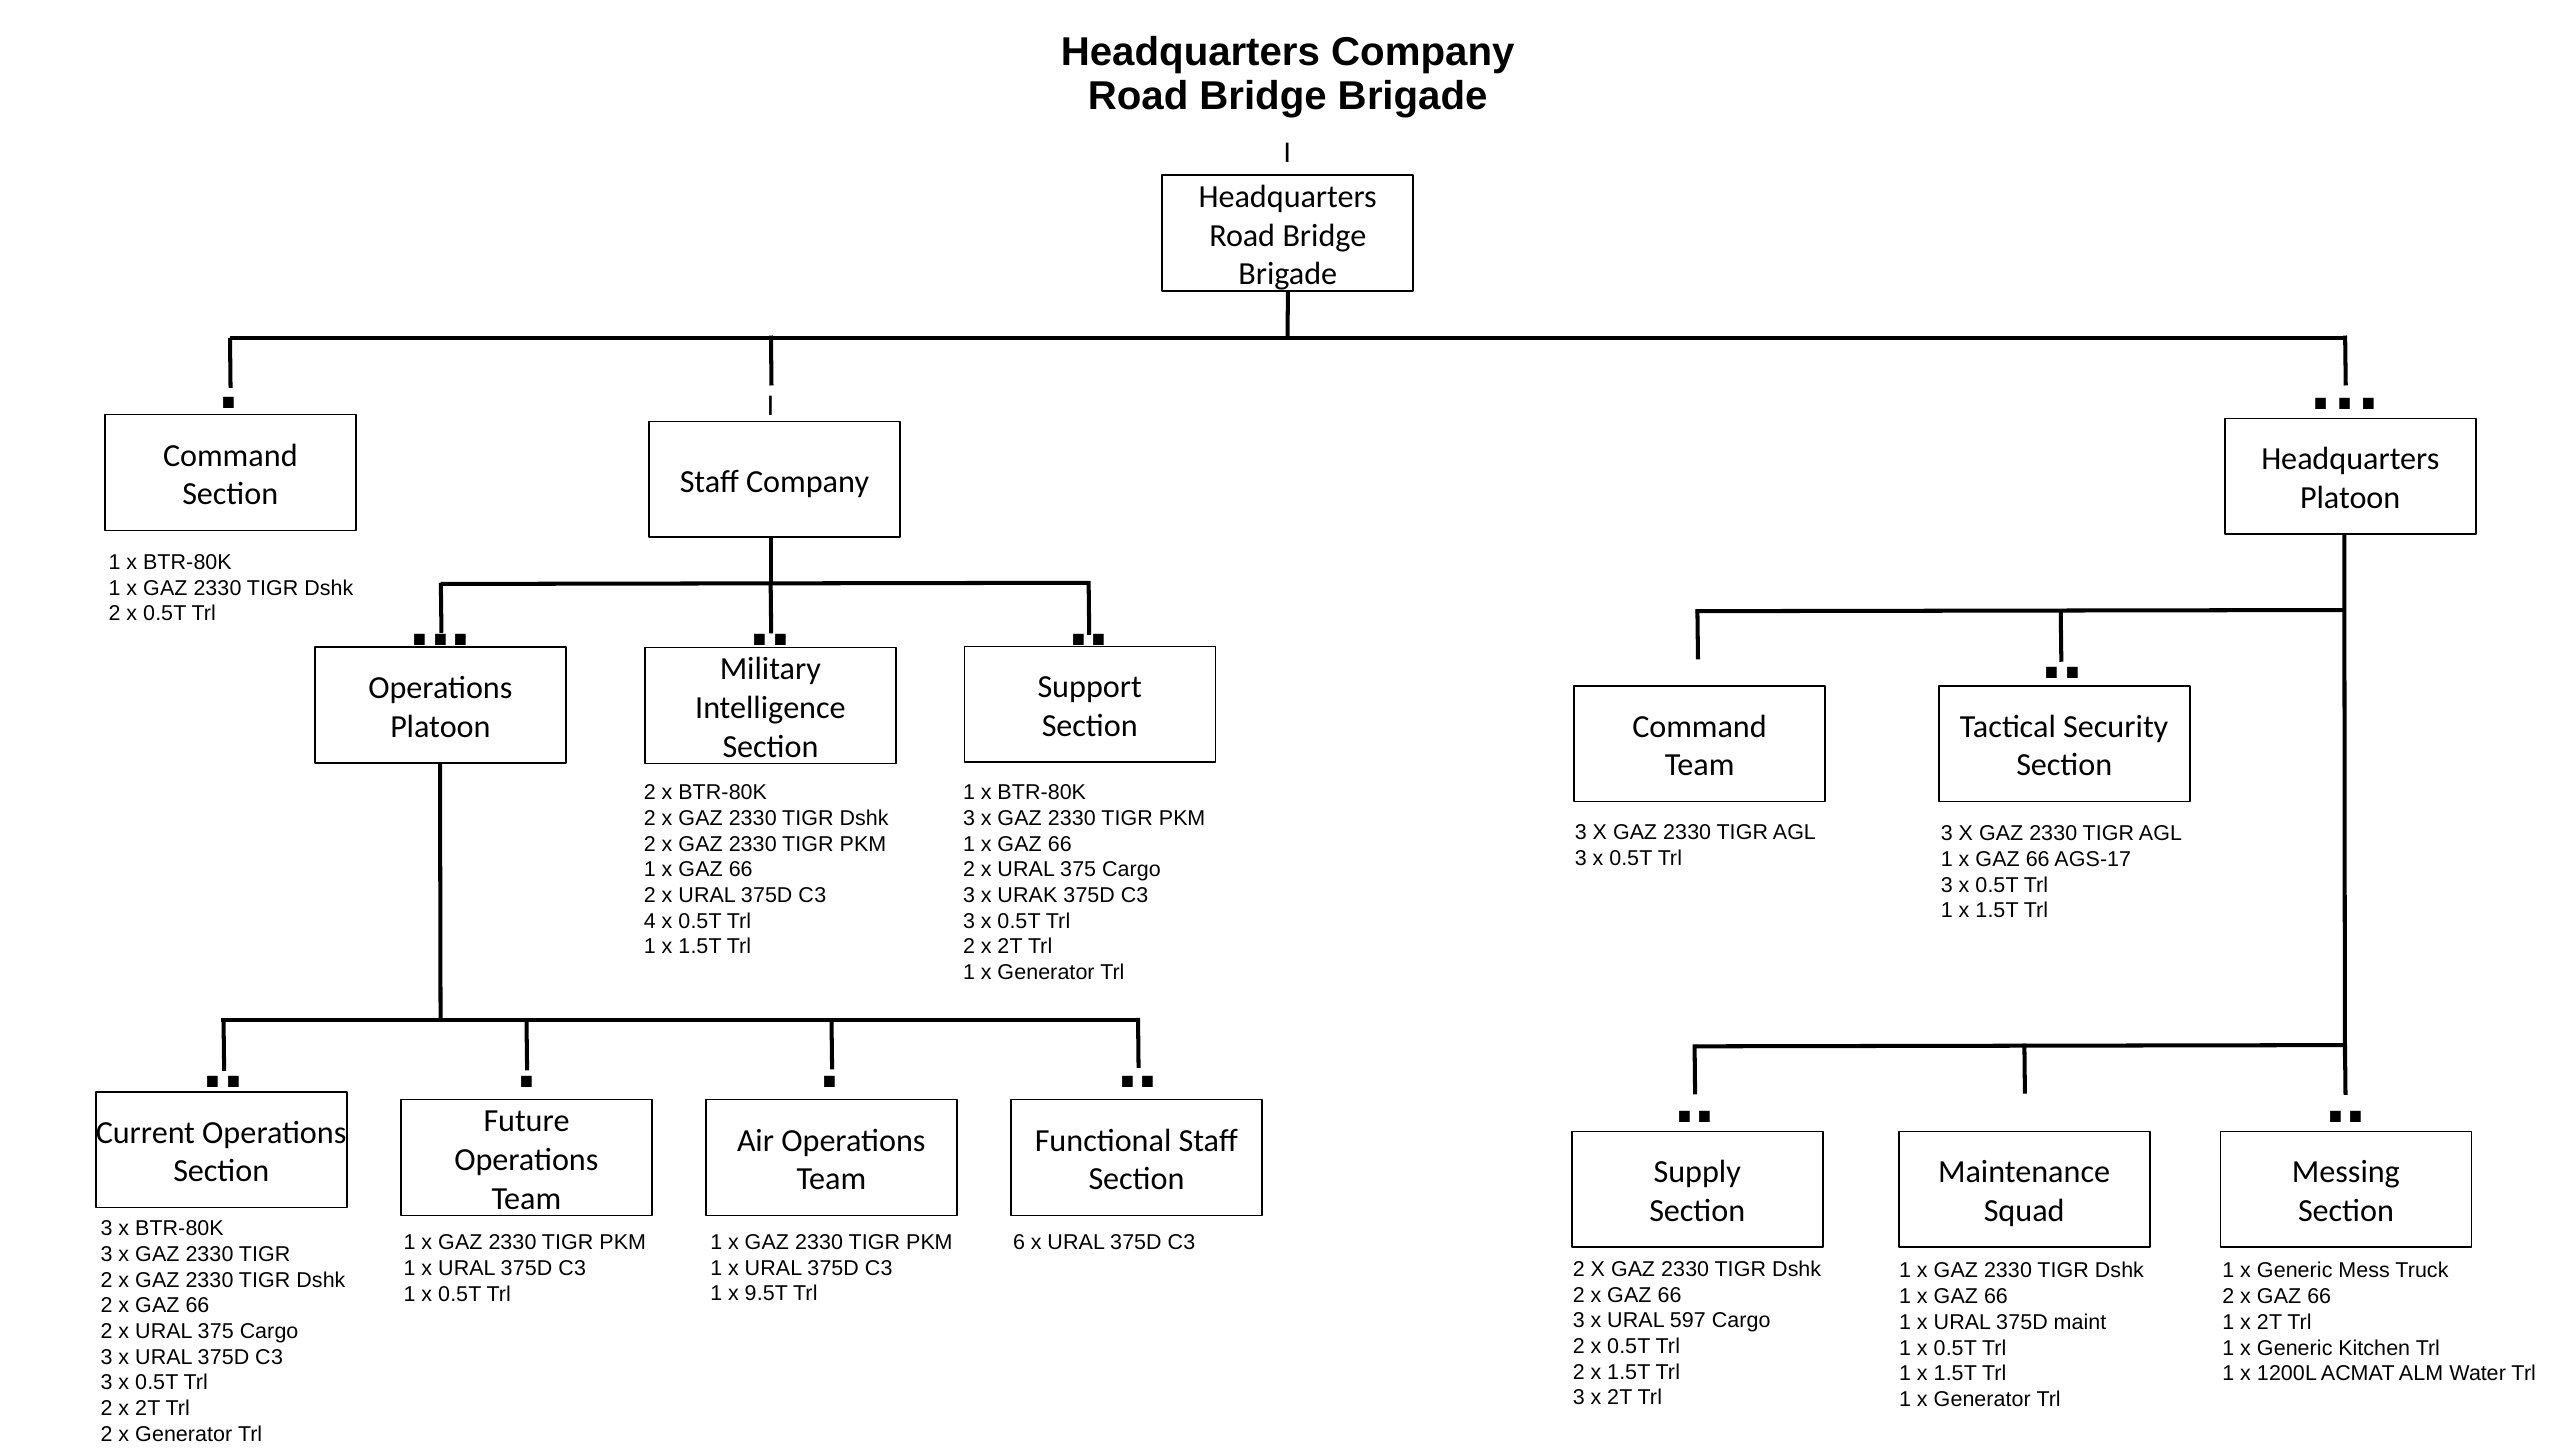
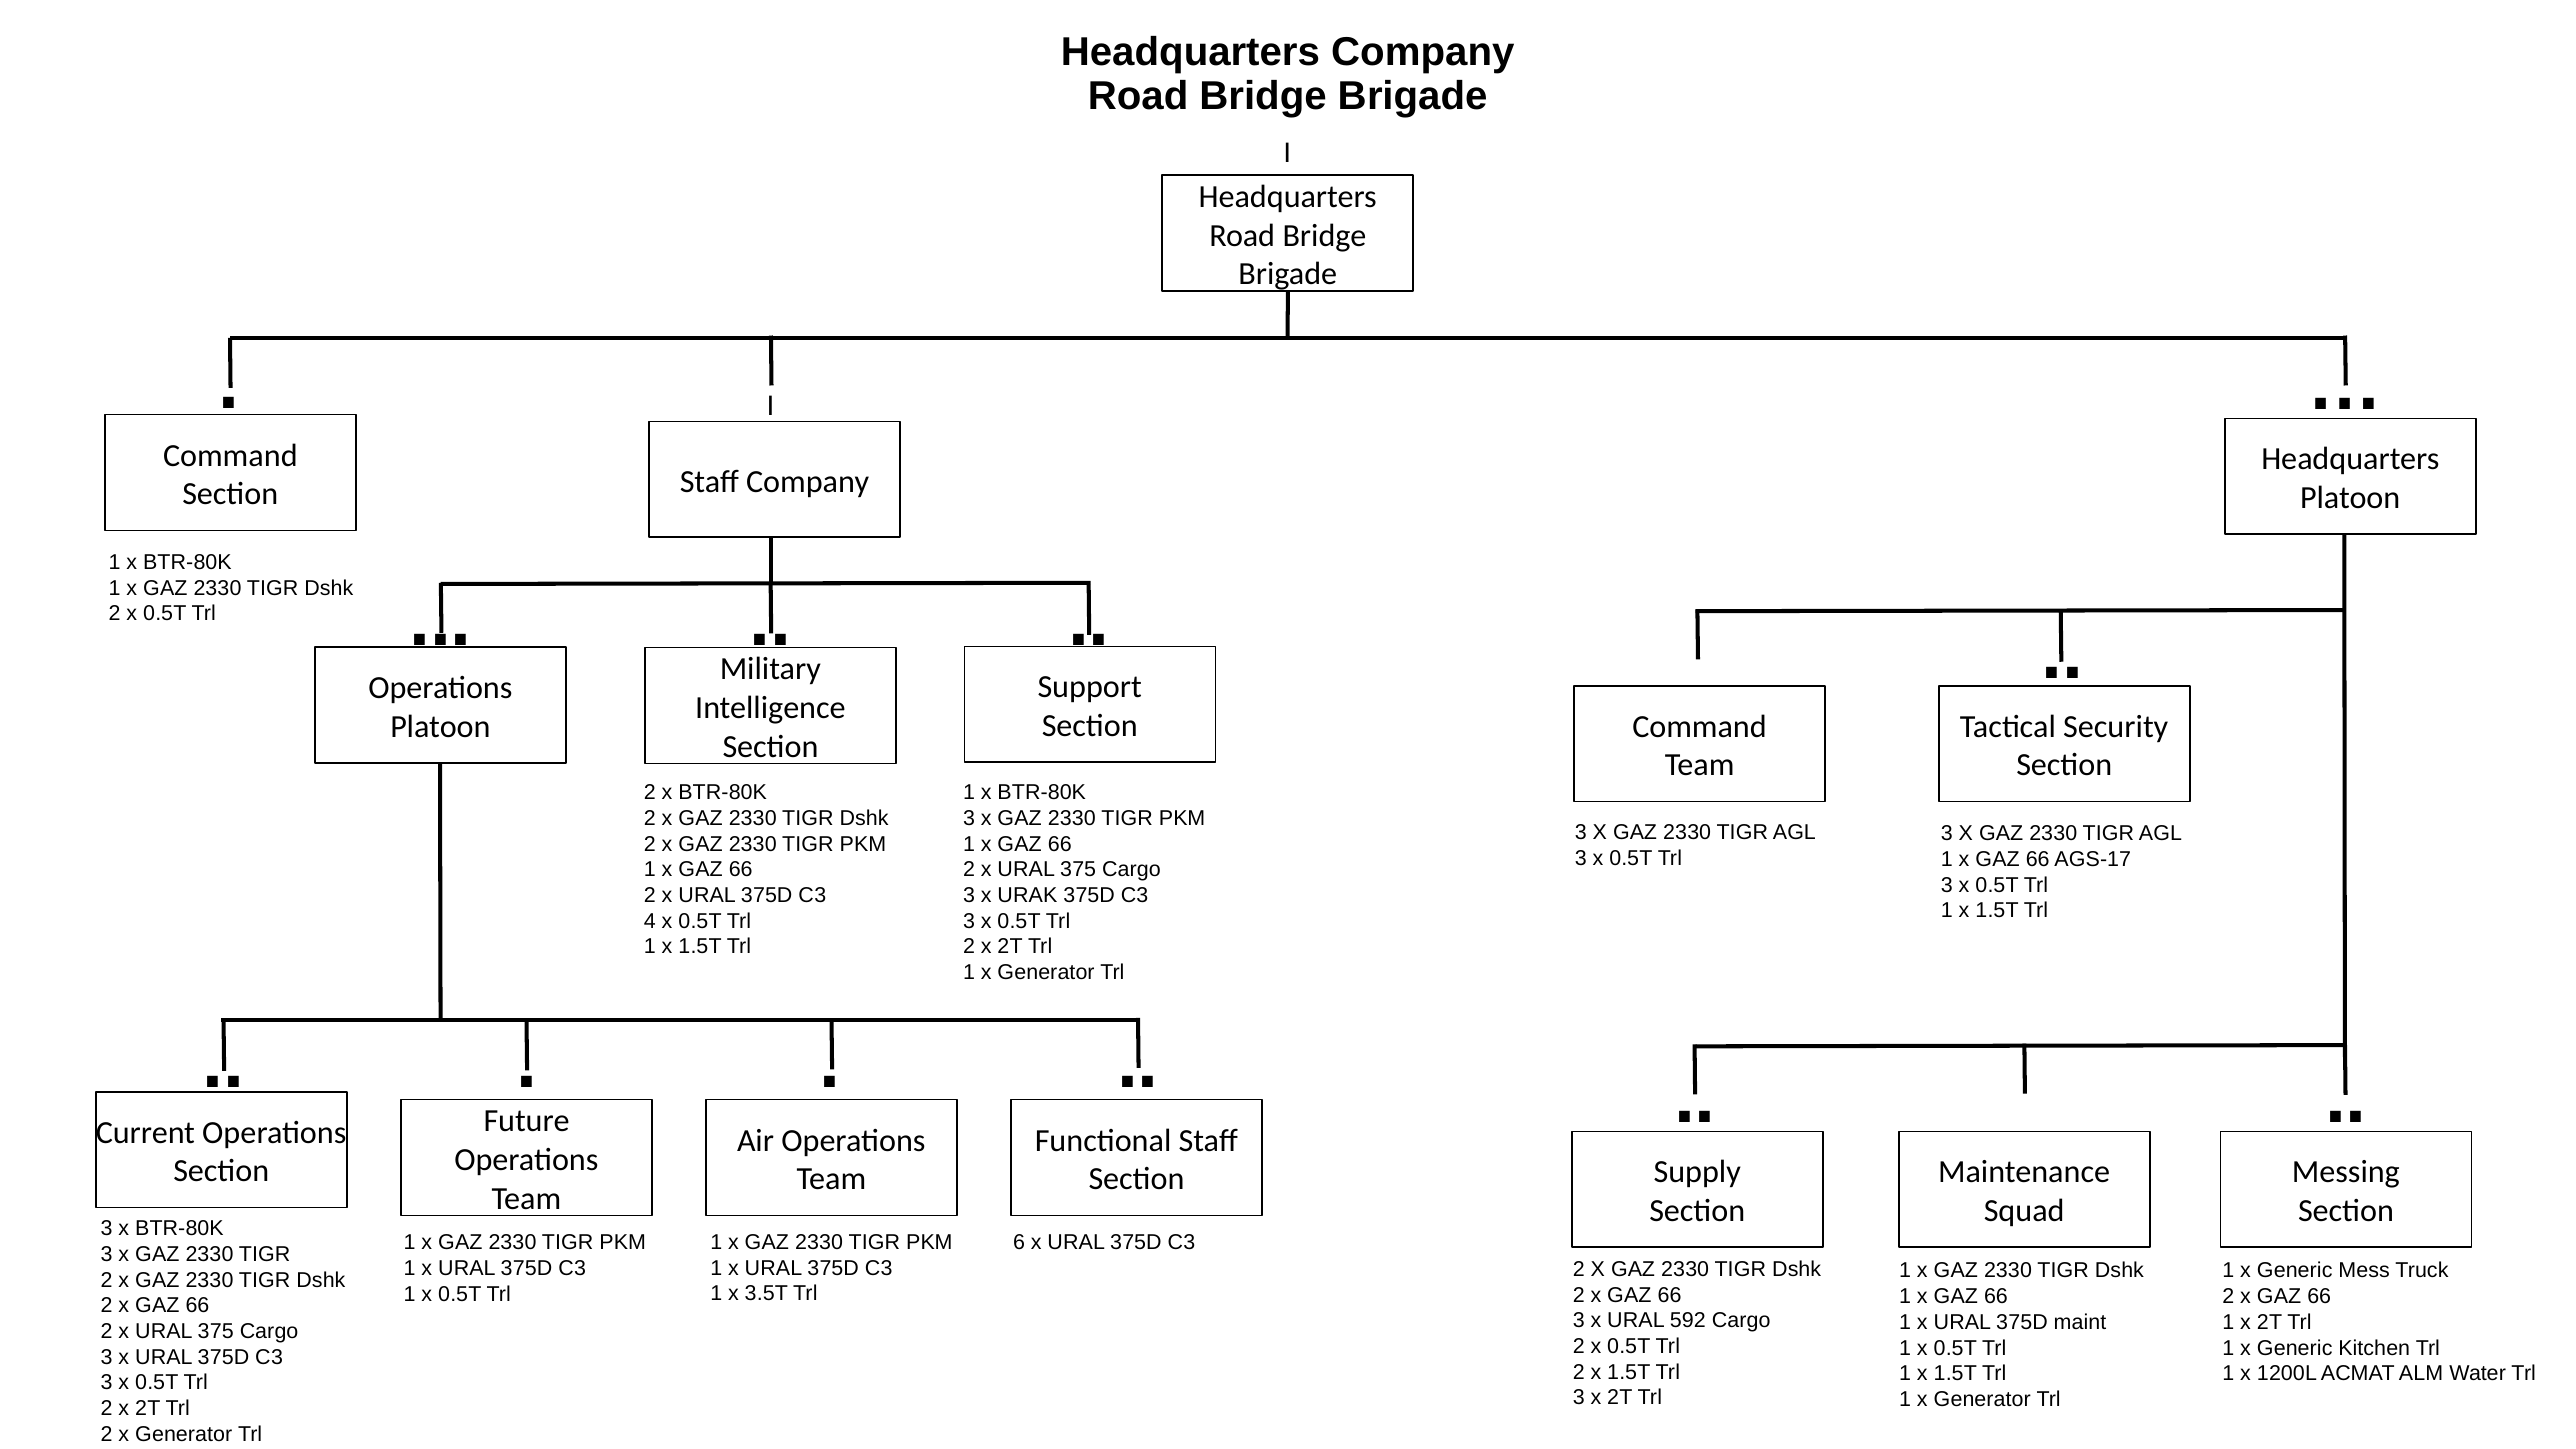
9.5T: 9.5T -> 3.5T (766, 1294)
597: 597 -> 592 (1688, 1321)
